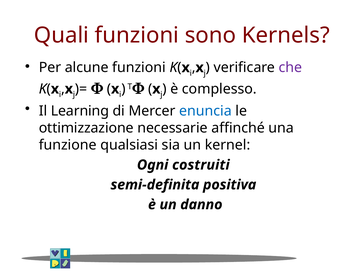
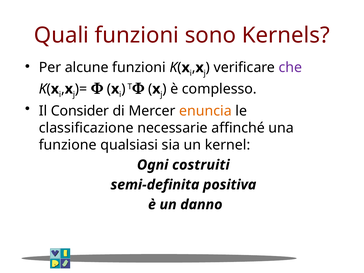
Learning: Learning -> Consider (80, 111)
enuncia colour: blue -> orange (206, 111)
ottimizzazione: ottimizzazione -> classificazione (86, 128)
